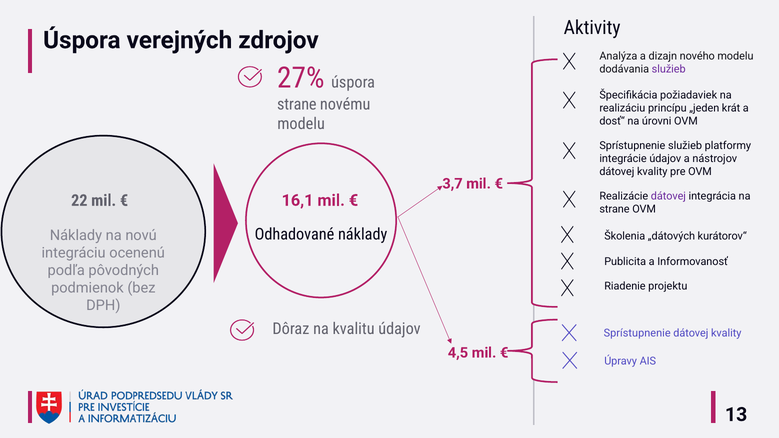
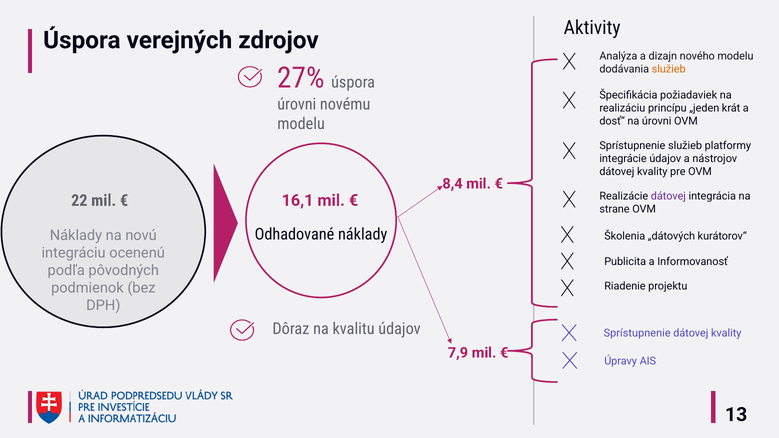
služieb colour: purple -> orange (669, 69)
strane: strane -> úrovni (297, 105)
3,7: 3,7 -> 8,4 (452, 184)
4,5: 4,5 -> 7,9 (458, 353)
